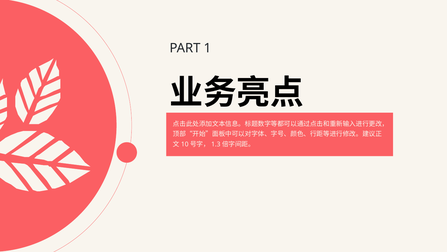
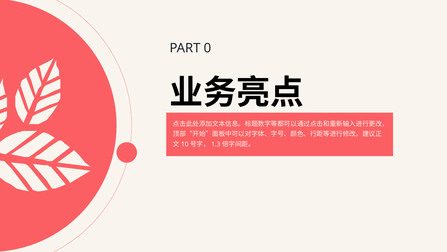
1: 1 -> 0 (207, 48)
